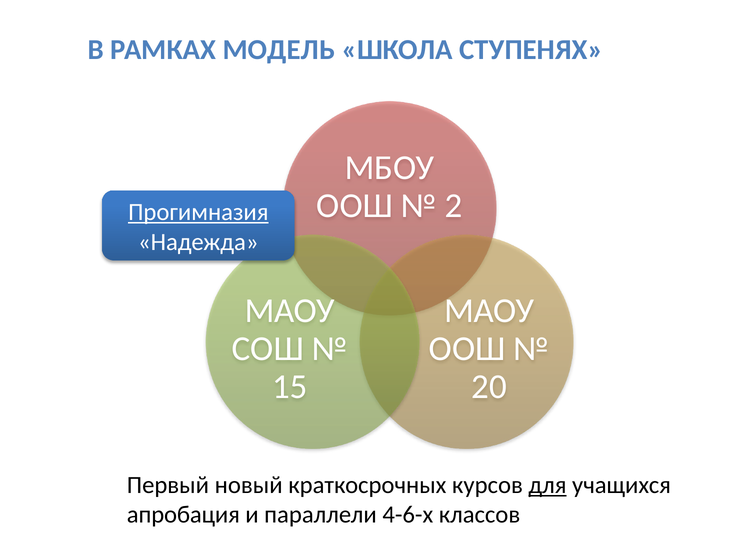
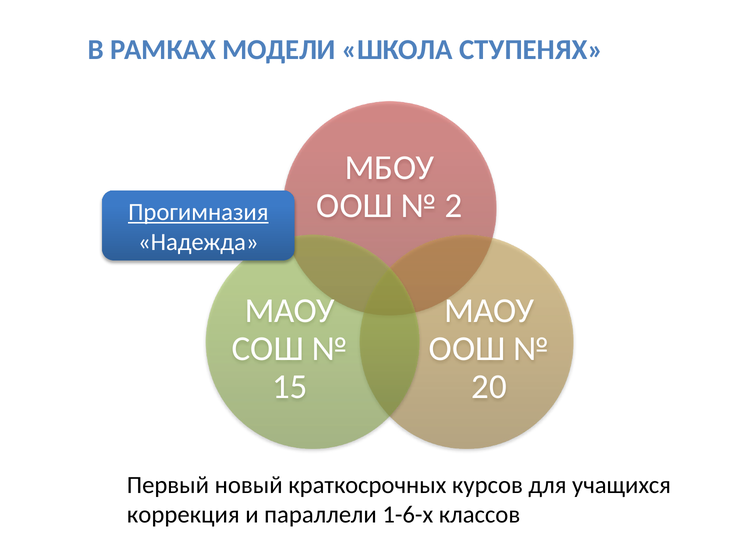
МОДЕЛЬ: МОДЕЛЬ -> МОДЕЛИ (279, 50)
для underline: present -> none (547, 485)
апробация: апробация -> коррекция (183, 514)
4-6-х: 4-6-х -> 1-6-х (408, 514)
